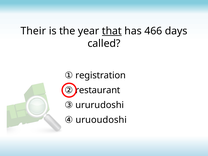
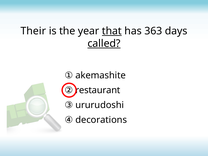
466: 466 -> 363 (153, 31)
called underline: none -> present (104, 43)
registration: registration -> akemashite (101, 75)
uruoudoshi: uruoudoshi -> decorations (101, 120)
